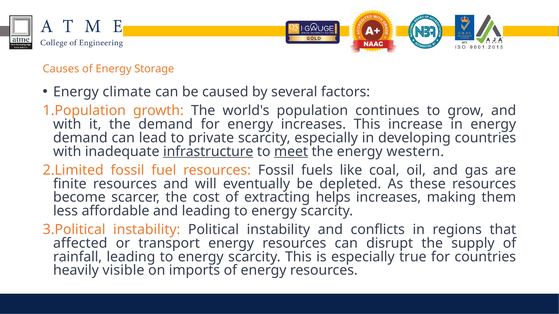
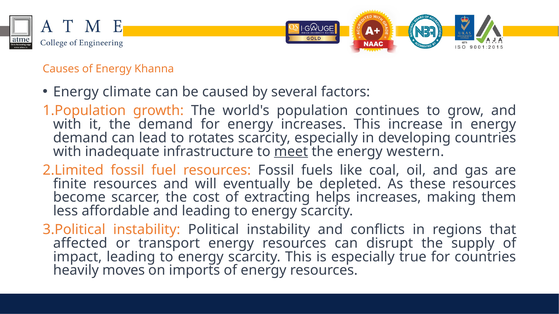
Storage: Storage -> Khanna (154, 69)
private: private -> rotates (211, 138)
infrastructure underline: present -> none (208, 152)
rainfall: rainfall -> impact (78, 257)
visible: visible -> moves (124, 271)
